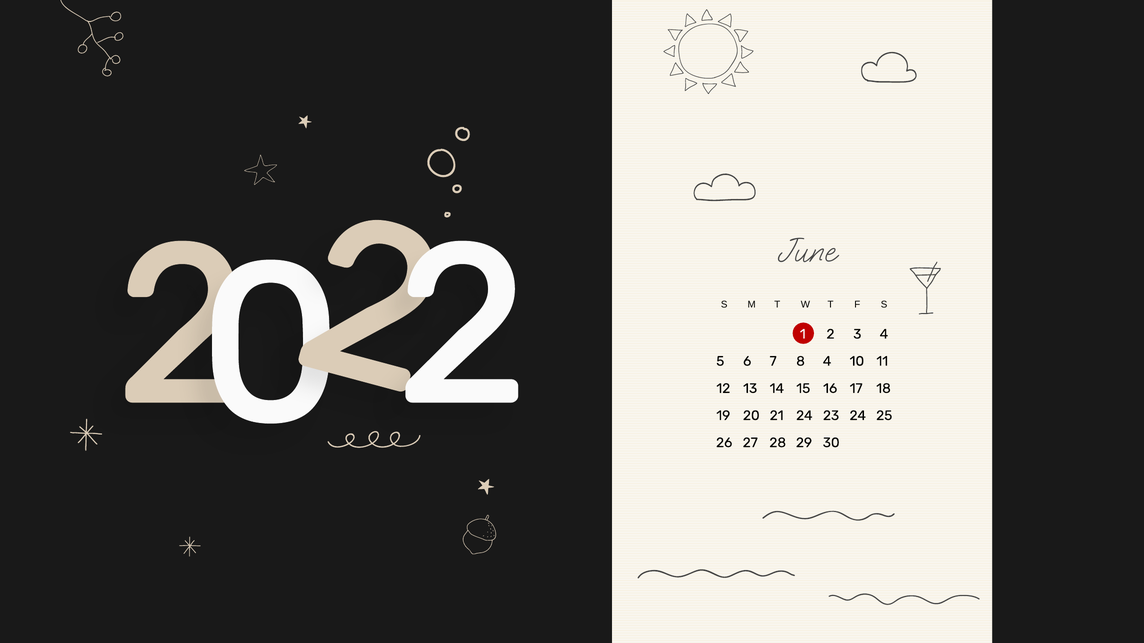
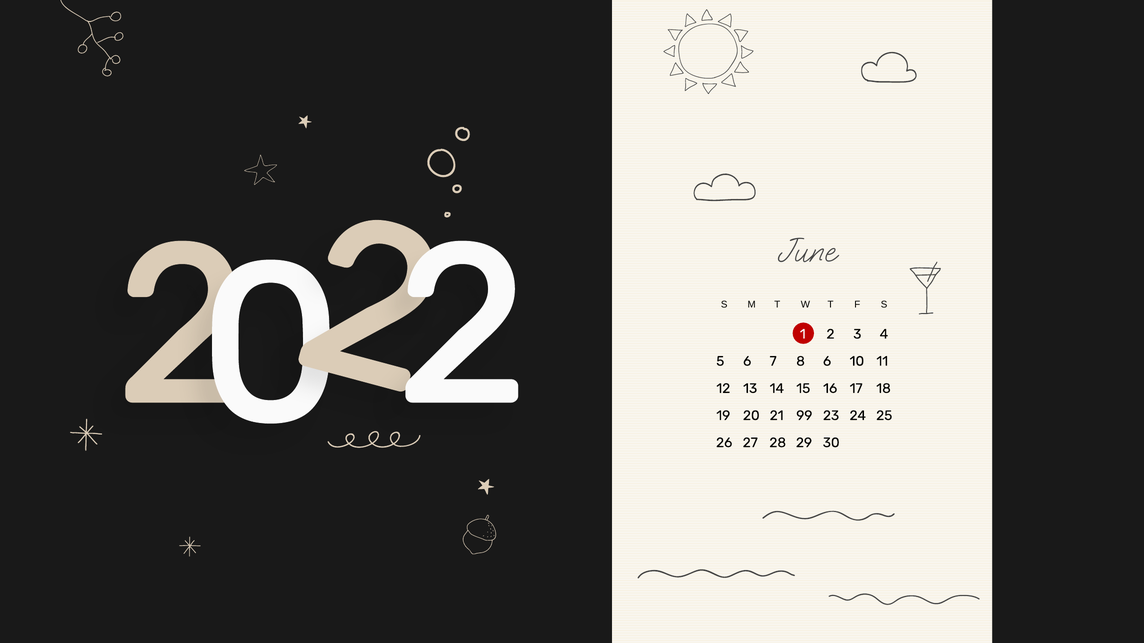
8 4: 4 -> 6 (827, 361)
21 24: 24 -> 99 (804, 416)
